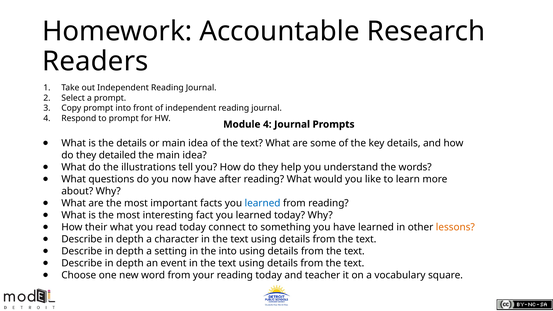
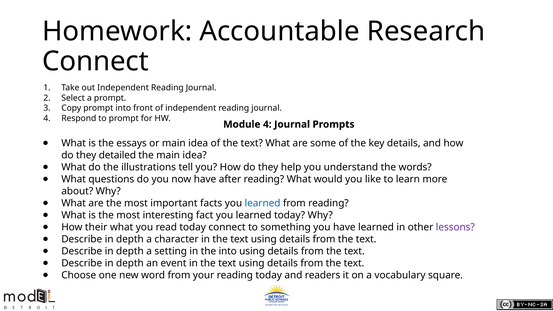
Readers: Readers -> Connect (95, 61)
the details: details -> essays (132, 143)
lessons colour: orange -> purple (455, 227)
teacher: teacher -> readers (323, 275)
